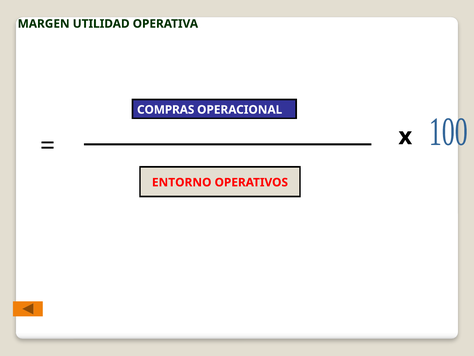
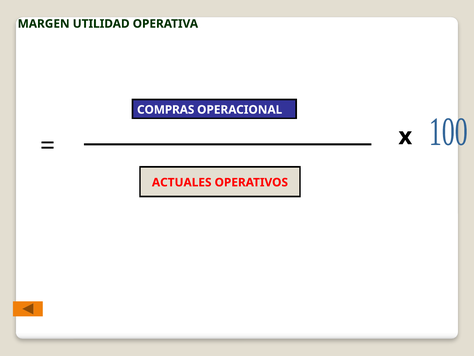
ENTORNO: ENTORNO -> ACTUALES (182, 182)
